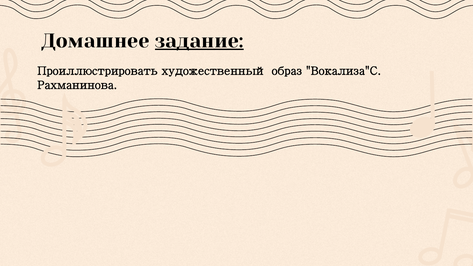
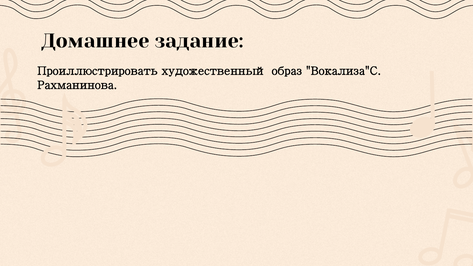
задание underline: present -> none (199, 41)
